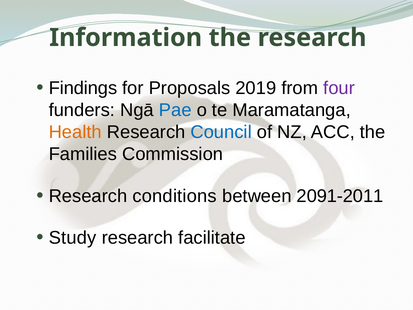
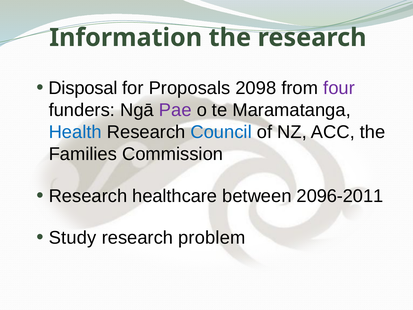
Findings: Findings -> Disposal (83, 88)
2019: 2019 -> 2098 (256, 88)
Pae colour: blue -> purple (175, 110)
Health colour: orange -> blue (75, 132)
conditions: conditions -> healthcare (175, 196)
2091-2011: 2091-2011 -> 2096-2011 (340, 196)
facilitate: facilitate -> problem (212, 238)
